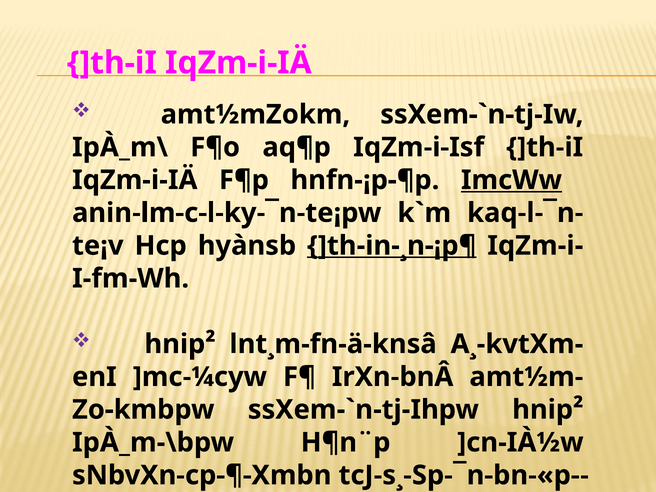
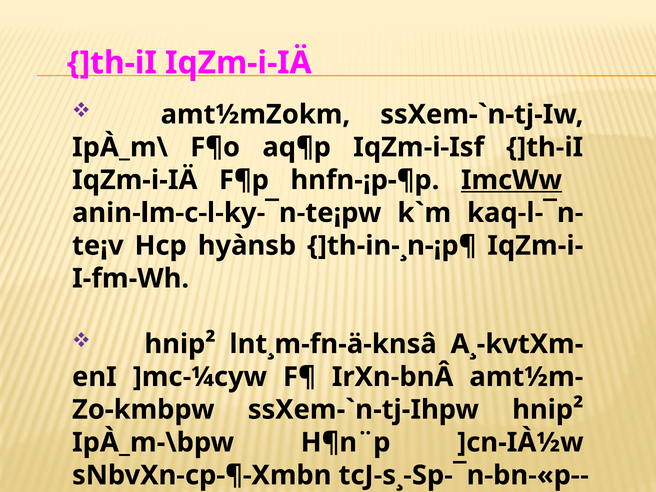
]th-in-¸n-¡p¶ underline: present -> none (392, 246)
